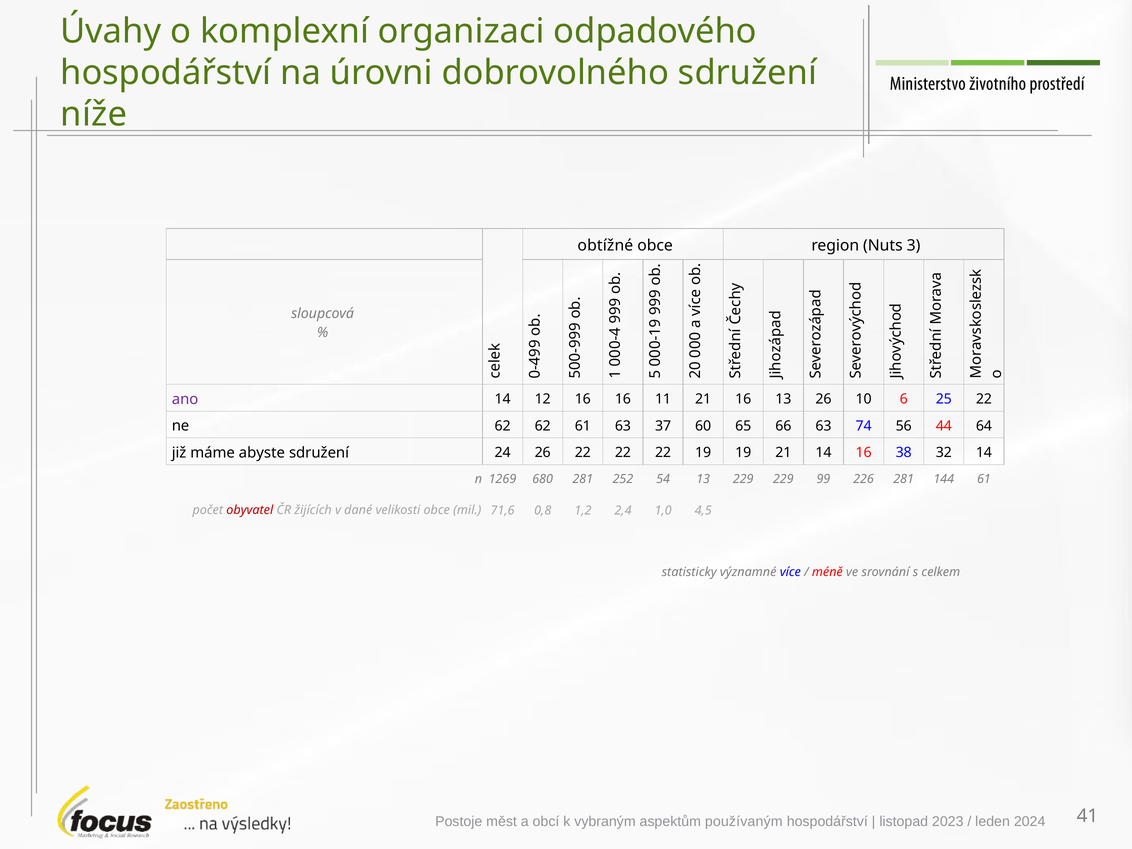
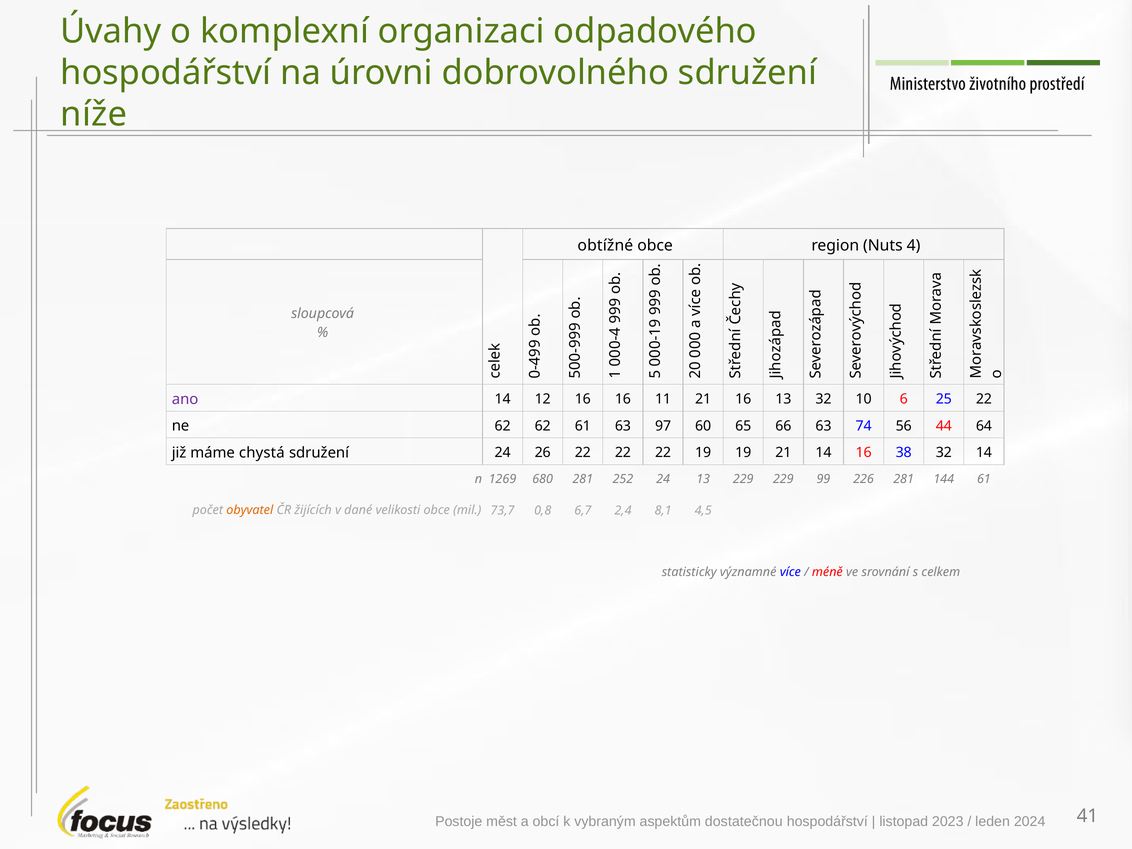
Nuts 3: 3 -> 4 (914, 245)
13 26: 26 -> 32 (824, 399)
37: 37 -> 97 (663, 426)
abyste: abyste -> chystá (262, 453)
252 54: 54 -> 24 (663, 479)
obyvatel colour: red -> orange (250, 510)
71,6: 71,6 -> 73,7 (503, 511)
1,2: 1,2 -> 6,7 (583, 511)
1,0: 1,0 -> 8,1 (663, 511)
používaným: používaným -> dostatečnou (744, 822)
